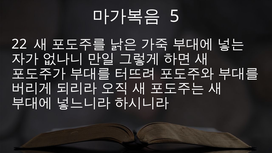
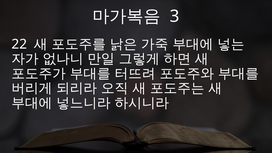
5: 5 -> 3 (175, 16)
